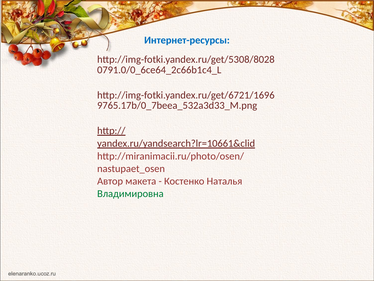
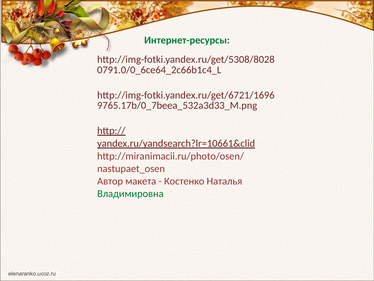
Интернет-ресурсы colour: blue -> green (187, 40)
